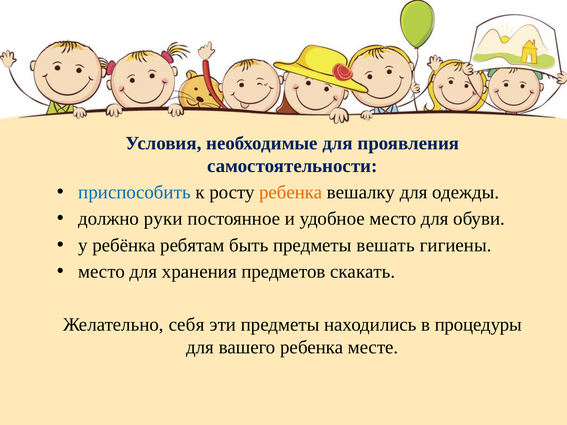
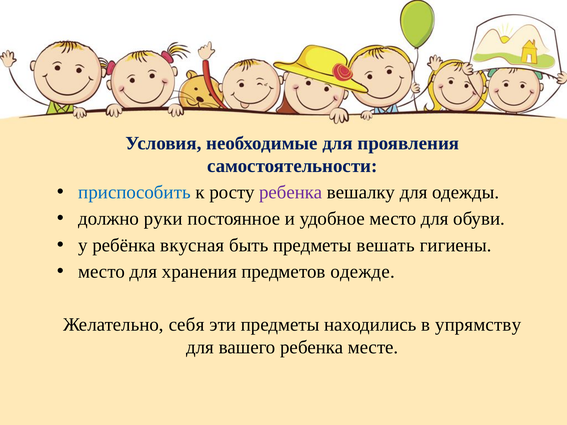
ребенка colour: orange -> purple (291, 192)
ребятам: ребятам -> вкусная (192, 245)
скакать: скакать -> одежде (363, 272)
процедуры: процедуры -> упрямству (478, 325)
